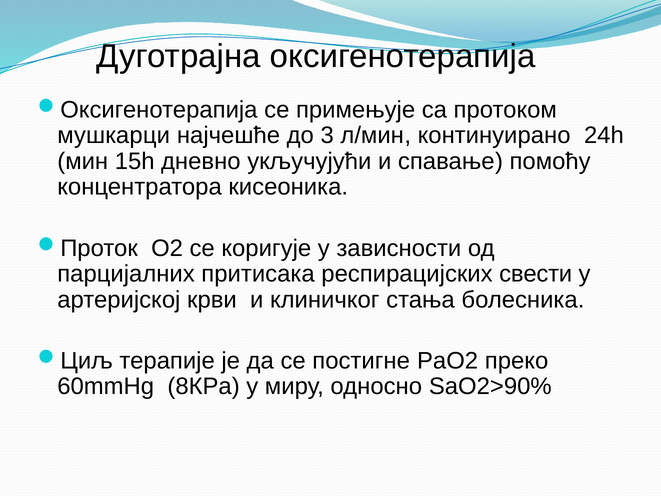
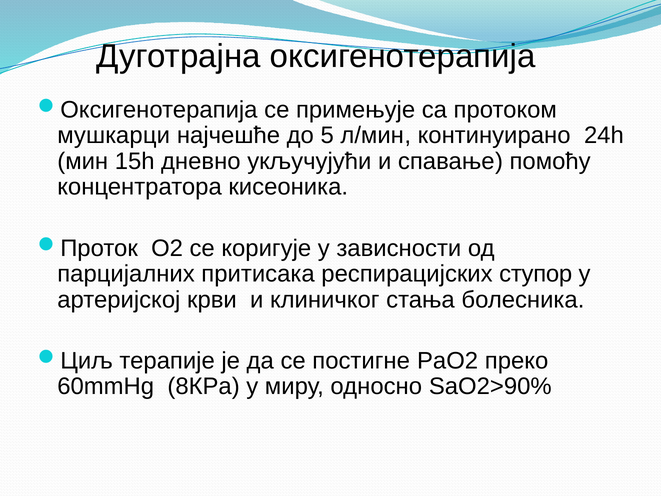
3: 3 -> 5 (327, 135)
свести: свести -> ступор (536, 274)
